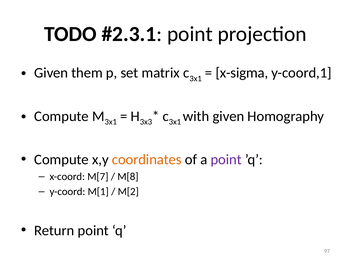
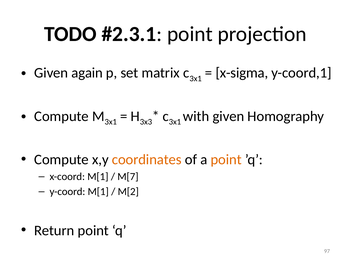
them: them -> again (87, 73)
point colour: purple -> orange (226, 160)
x-coord M[7: M[7 -> M[1 (98, 177)
M[8: M[8 -> M[7 (128, 177)
